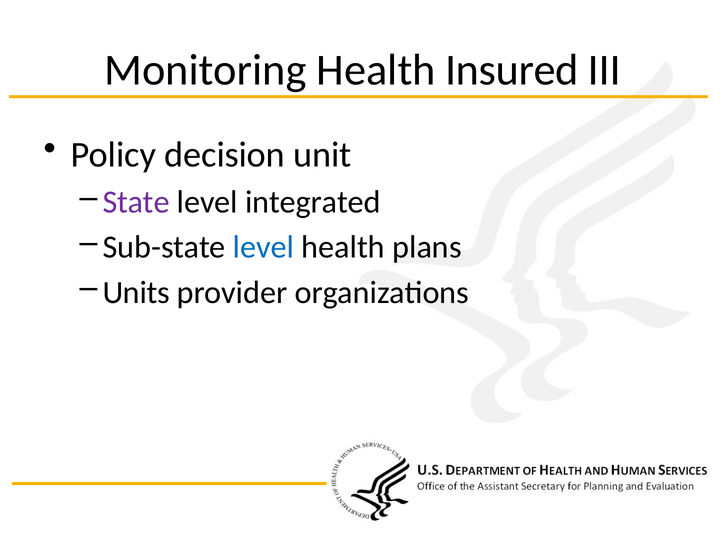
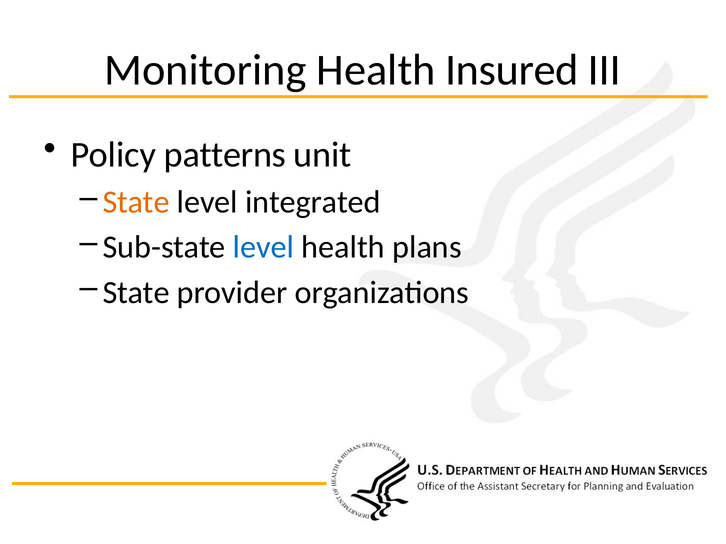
decision: decision -> patterns (225, 155)
State colour: purple -> orange (136, 202)
Units: Units -> State (136, 293)
